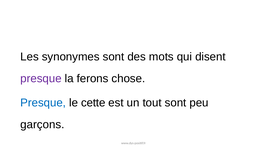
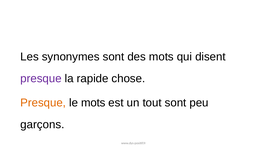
ferons: ferons -> rapide (93, 79)
Presque colour: blue -> orange (43, 103)
le cette: cette -> mots (93, 103)
